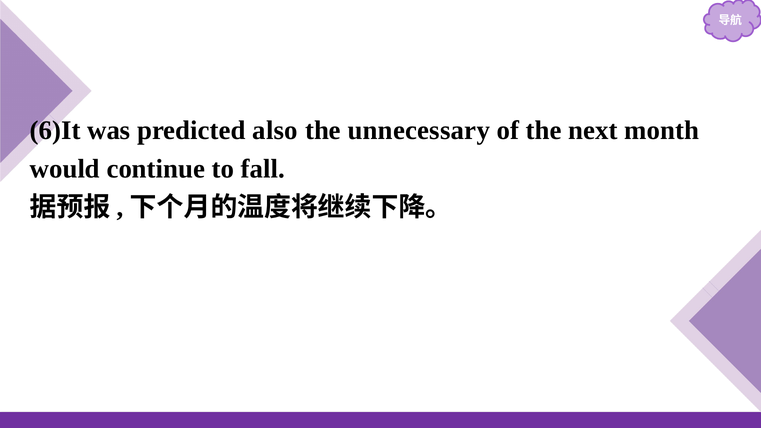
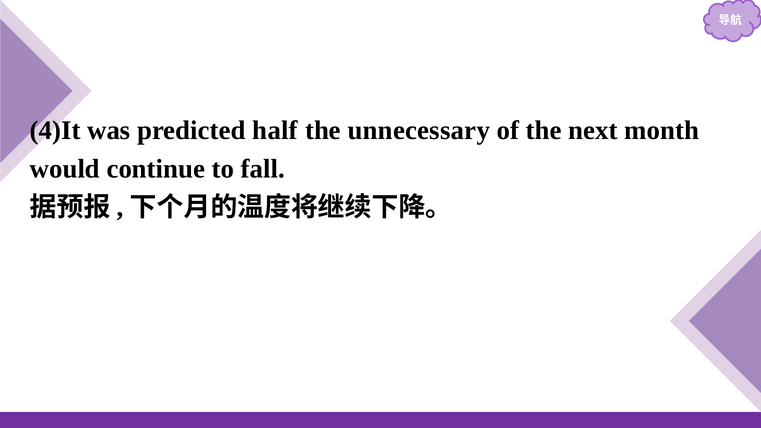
6)It: 6)It -> 4)It (55, 130)
also: also -> half (275, 130)
